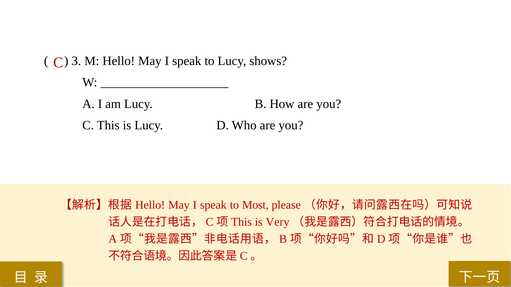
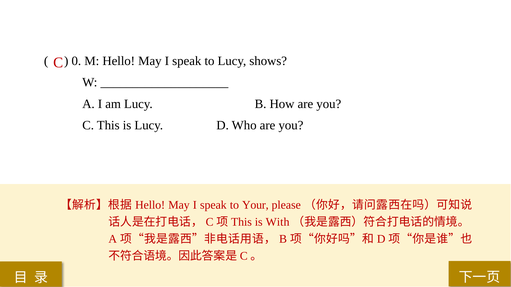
3: 3 -> 0 (76, 61)
Most: Most -> Your (255, 205)
Very: Very -> With (278, 222)
